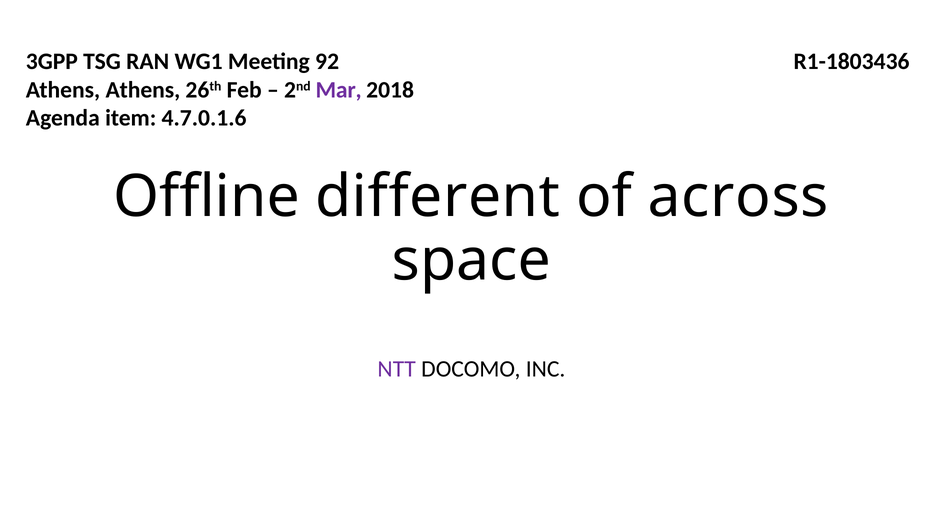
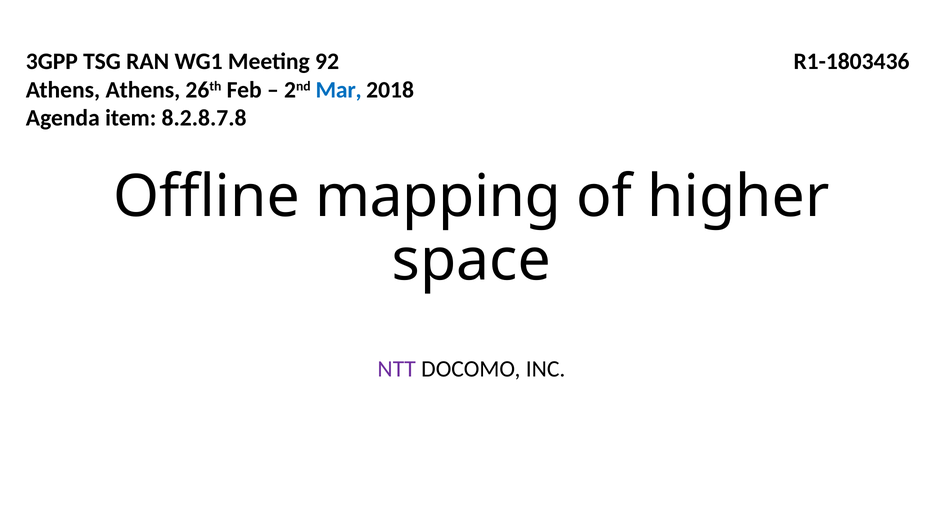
Mar colour: purple -> blue (339, 90)
4.7.0.1.6: 4.7.0.1.6 -> 8.2.8.7.8 (204, 118)
different: different -> mapping (438, 197)
across: across -> higher (738, 197)
